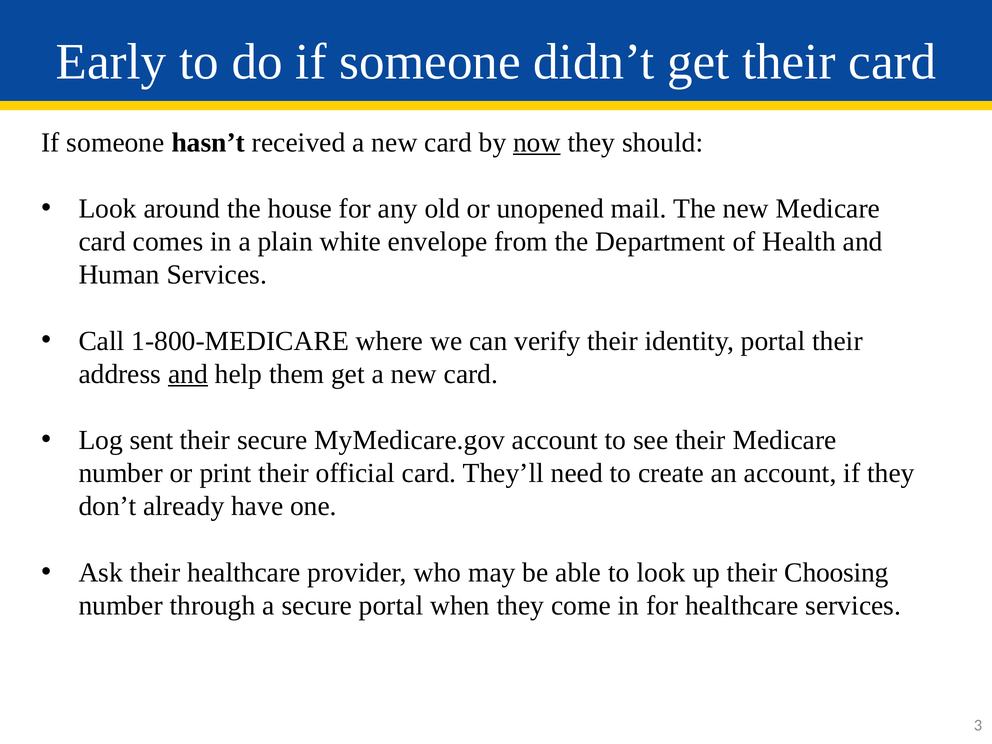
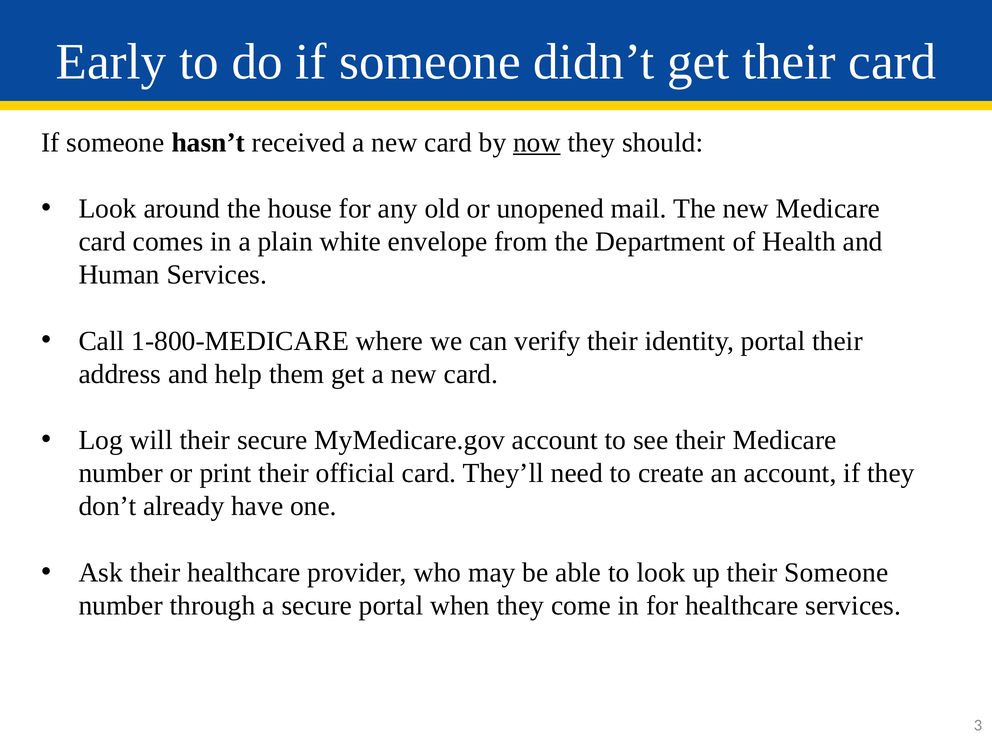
and underline: present -> none (188, 374)
sent: sent -> will (151, 440)
their Choosing: Choosing -> Someone (836, 573)
